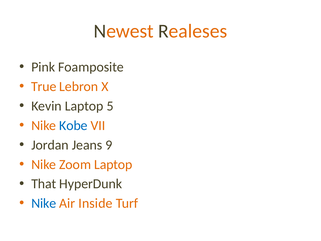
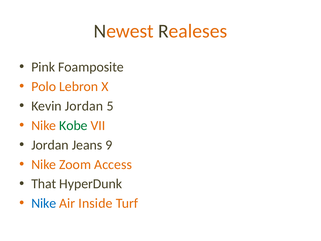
True: True -> Polo (44, 86)
Kevin Laptop: Laptop -> Jordan (84, 106)
Kobe colour: blue -> green (73, 125)
Zoom Laptop: Laptop -> Access (113, 164)
